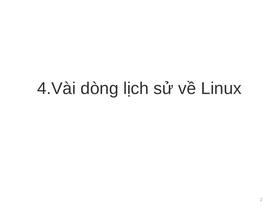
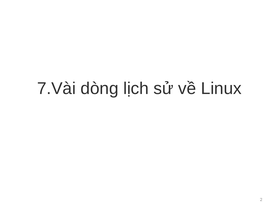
4.Vài: 4.Vài -> 7.Vài (56, 89)
